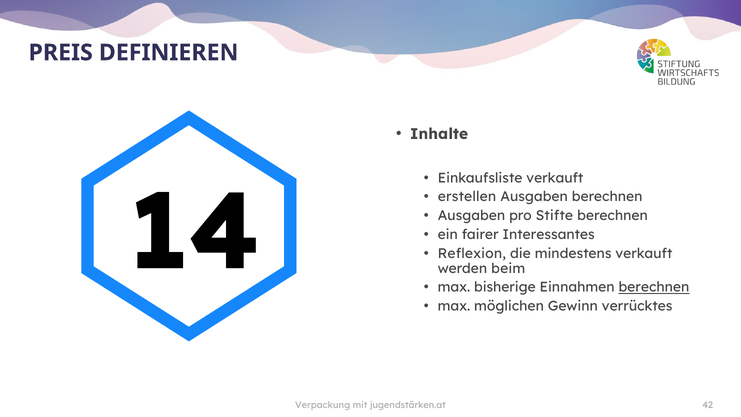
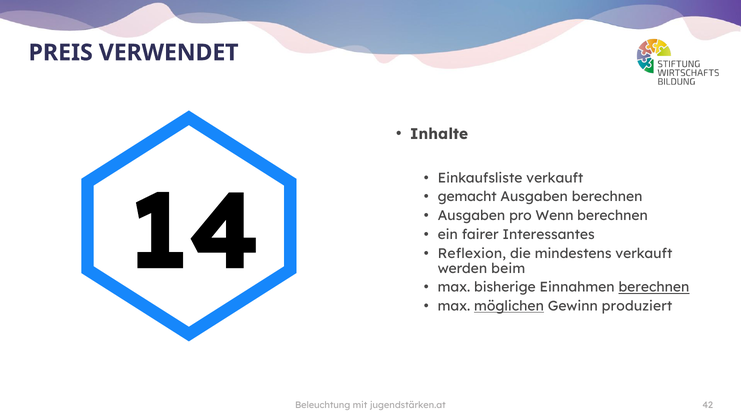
DEFINIEREN: DEFINIEREN -> VERWENDET (169, 53)
erstellen: erstellen -> gemacht (467, 197)
Stifte: Stifte -> Wenn (555, 216)
möglichen underline: none -> present (509, 306)
verrücktes: verrücktes -> produziert (637, 306)
Verpackung: Verpackung -> Beleuchtung (323, 405)
